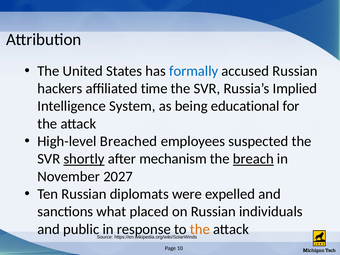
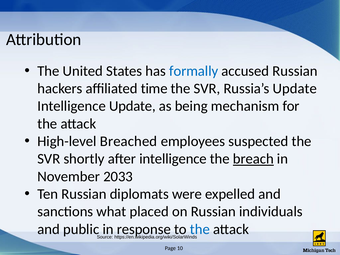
Russia’s Implied: Implied -> Update (295, 89)
Intelligence System: System -> Update (132, 106)
educational: educational -> mechanism (245, 106)
shortly underline: present -> none (84, 159)
after mechanism: mechanism -> intelligence (173, 159)
2027: 2027 -> 2033 (118, 176)
the colour: orange -> blue (200, 229)
